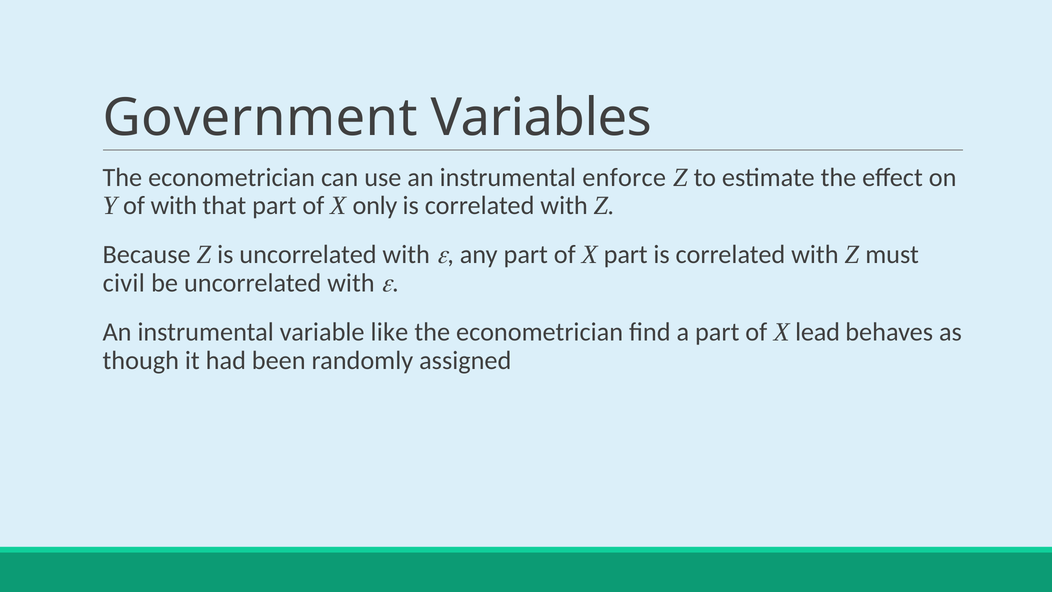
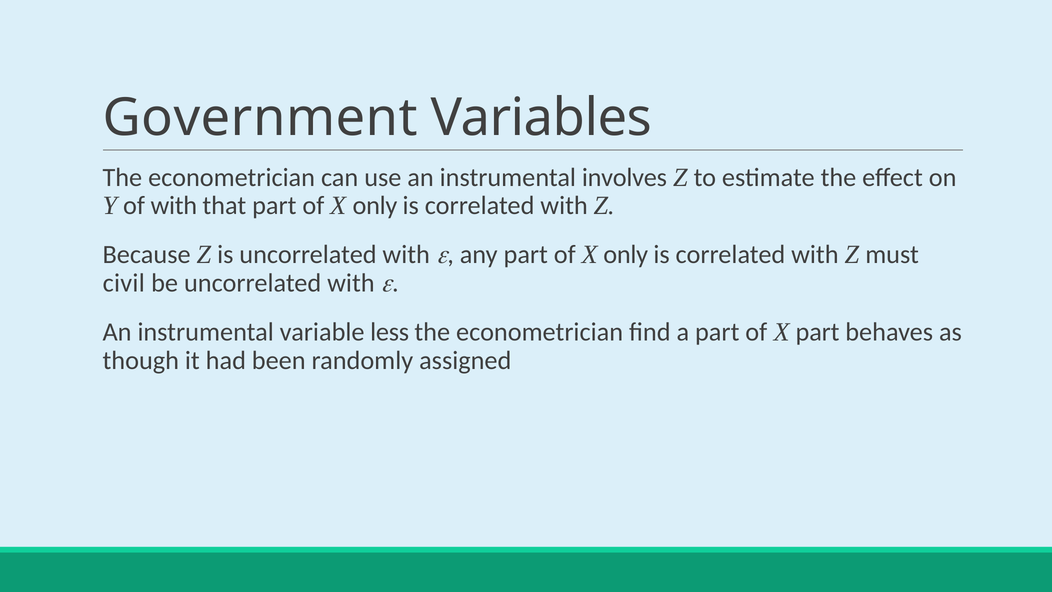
enforce: enforce -> involves (624, 177)
part: part -> only (626, 255)
like: like -> less (390, 332)
X lead: lead -> part (818, 332)
